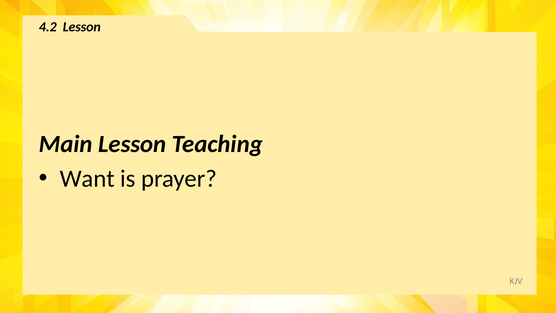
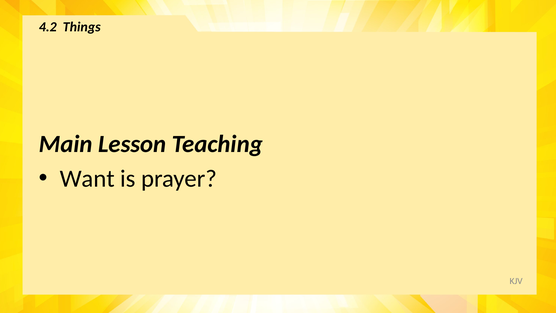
4.2 Lesson: Lesson -> Things (82, 27)
